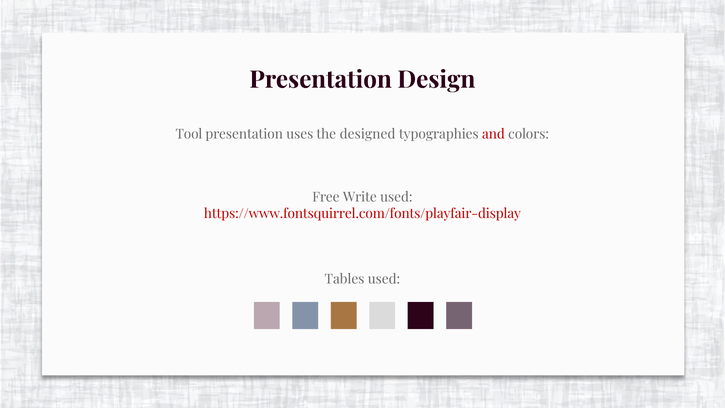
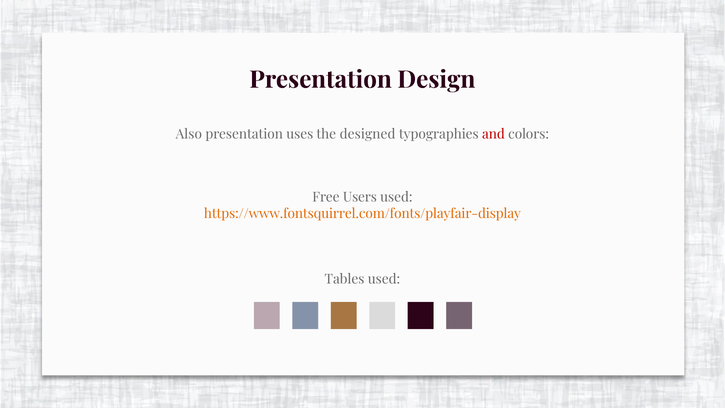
Tool: Tool -> Also (189, 134)
Write: Write -> Users (360, 197)
https://www.fontsquirrel.com/fonts/playfair-display colour: red -> orange (362, 214)
